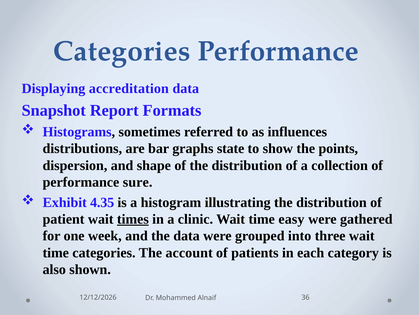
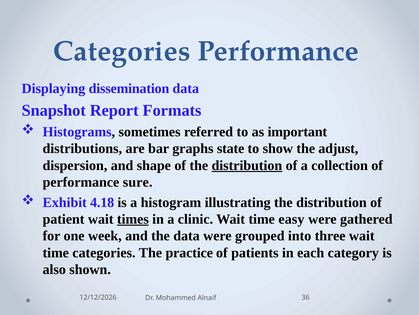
accreditation: accreditation -> dissemination (129, 88)
influences: influences -> important (297, 132)
points: points -> adjust (338, 148)
distribution underline: none -> present (247, 165)
4.35: 4.35 -> 4.18 (102, 202)
account: account -> practice (189, 252)
